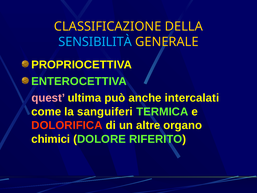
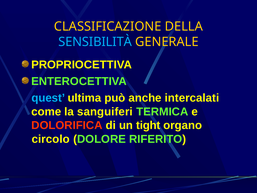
quest colour: pink -> light blue (48, 98)
altre: altre -> tight (148, 125)
chimici: chimici -> circolo (51, 139)
